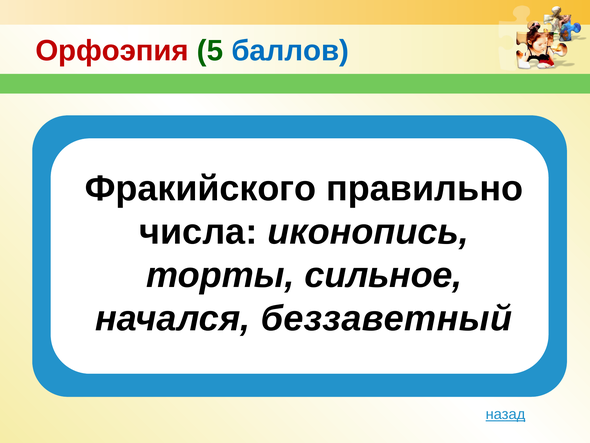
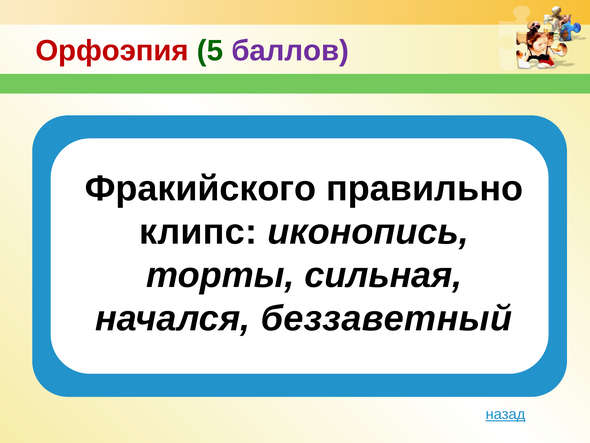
баллов colour: blue -> purple (290, 51)
числа: числа -> клипс (198, 232)
сильное: сильное -> сильная (383, 275)
